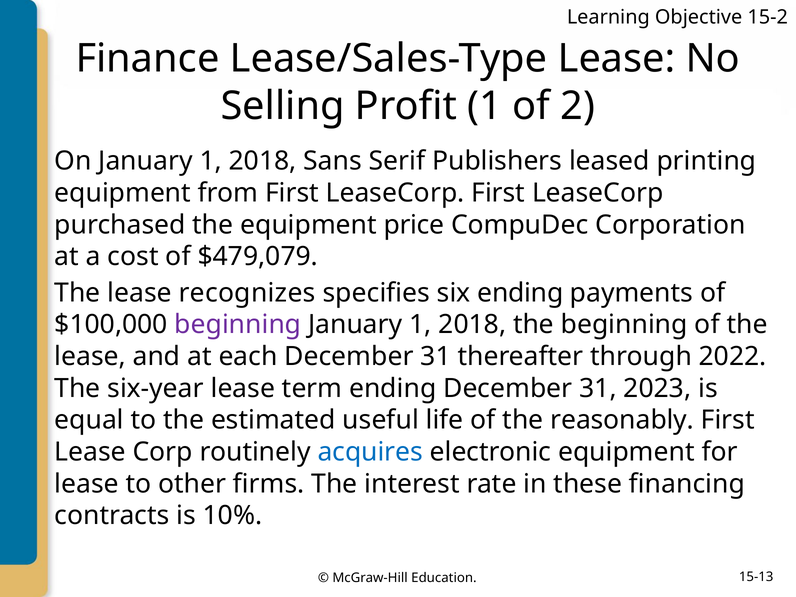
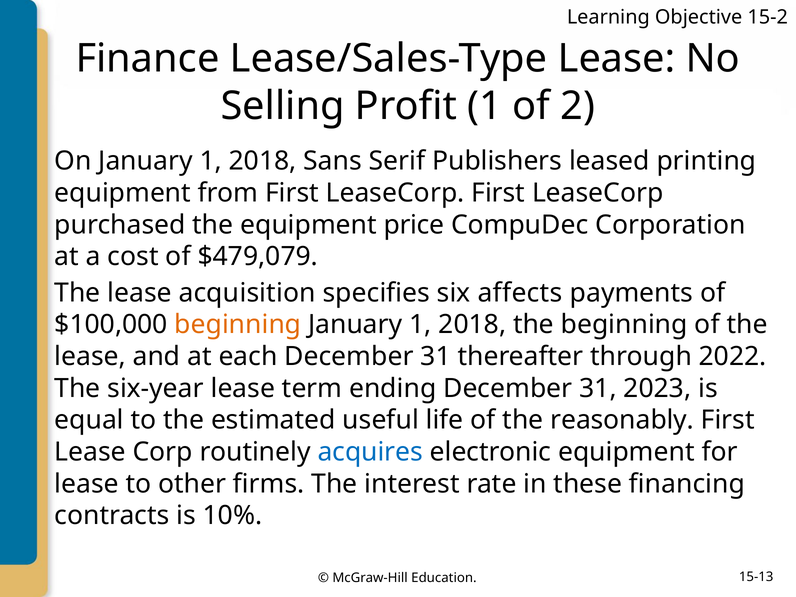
recognizes: recognizes -> acquisition (247, 293)
six ending: ending -> affects (520, 293)
beginning colour: purple -> orange (238, 325)
